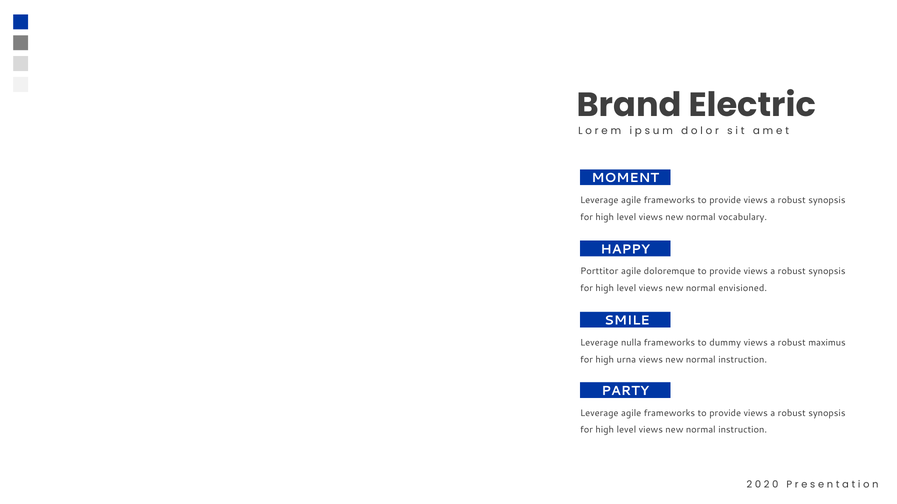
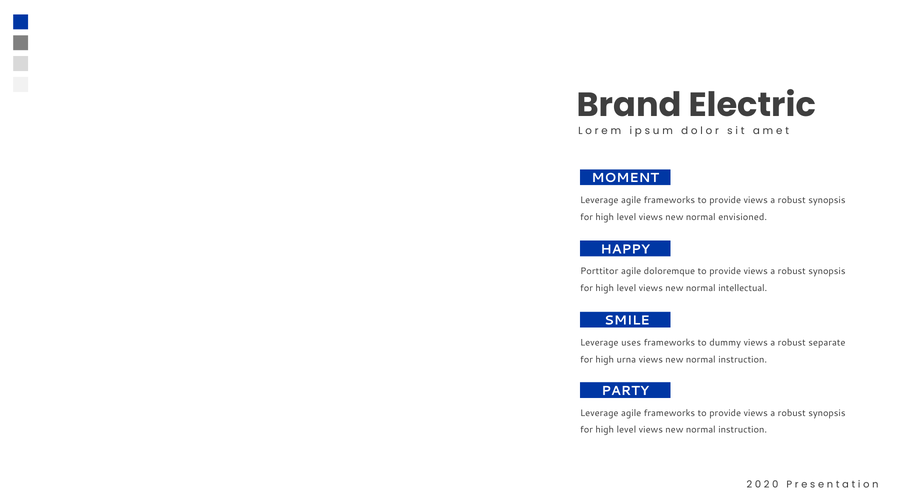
vocabulary: vocabulary -> envisioned (743, 217)
envisioned: envisioned -> intellectual (743, 289)
nulla: nulla -> uses (631, 343)
maximus: maximus -> separate (827, 343)
